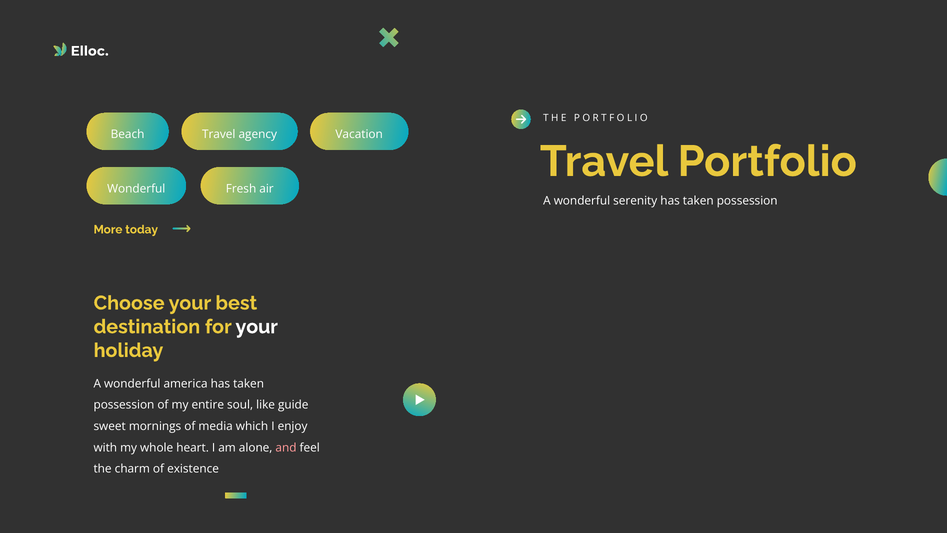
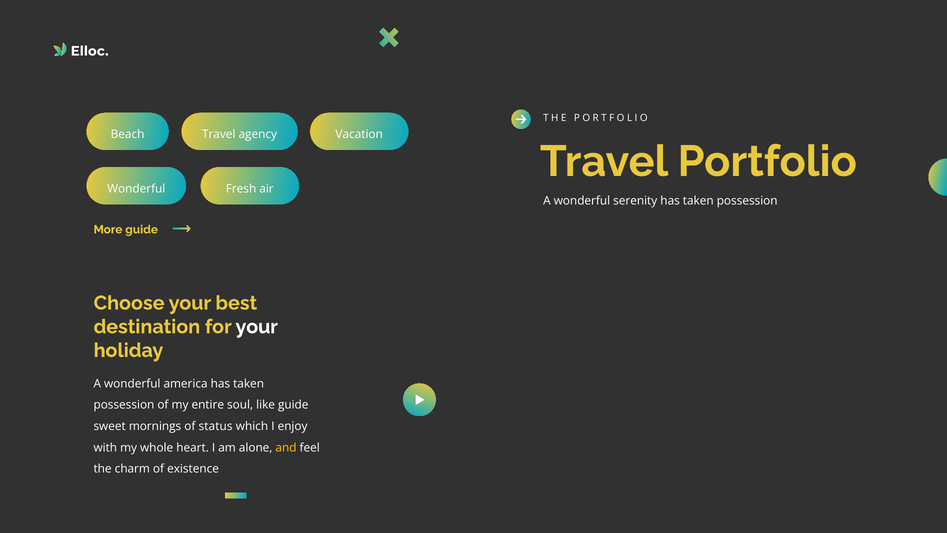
More today: today -> guide (142, 229)
media: media -> status (216, 426)
and colour: pink -> yellow (286, 447)
